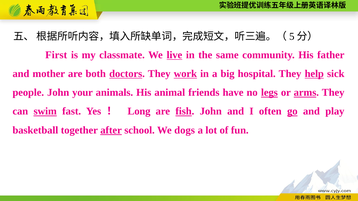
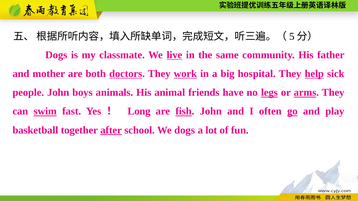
First: First -> Dogs (56, 55)
your: your -> boys (82, 93)
